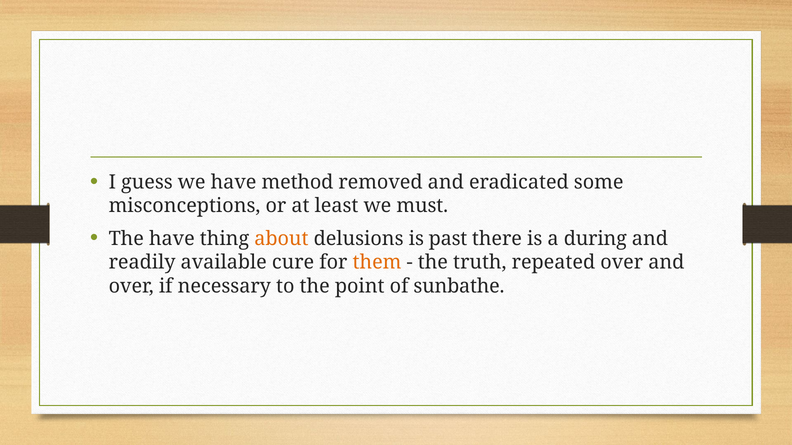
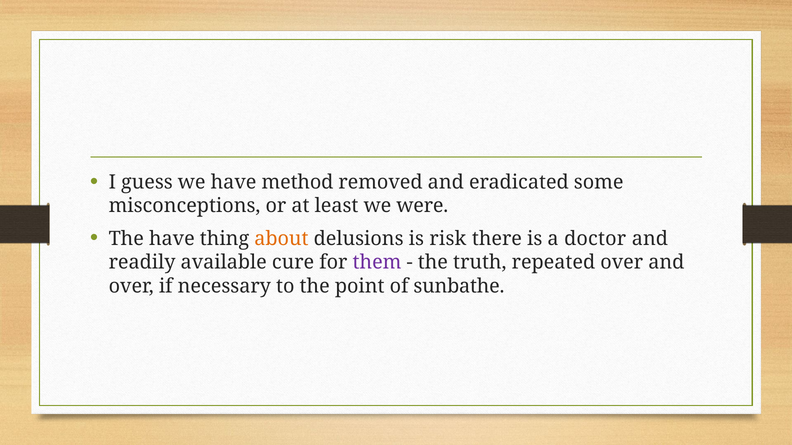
must: must -> were (422, 206)
past: past -> risk (448, 239)
during: during -> doctor (595, 239)
them colour: orange -> purple (377, 263)
